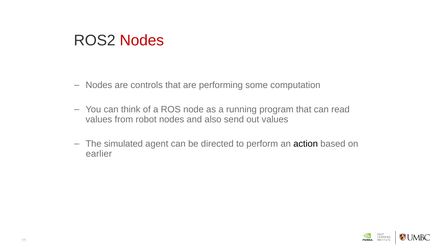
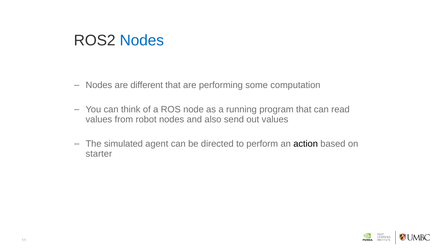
Nodes colour: red -> blue (142, 41)
controls: controls -> different (147, 85)
earlier: earlier -> starter (99, 154)
